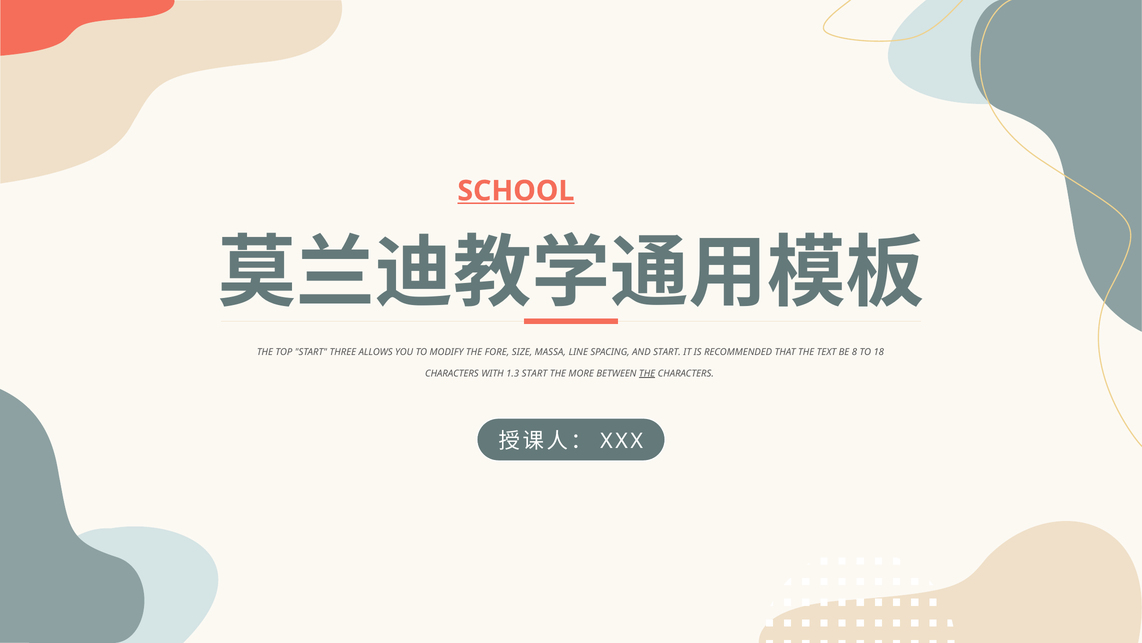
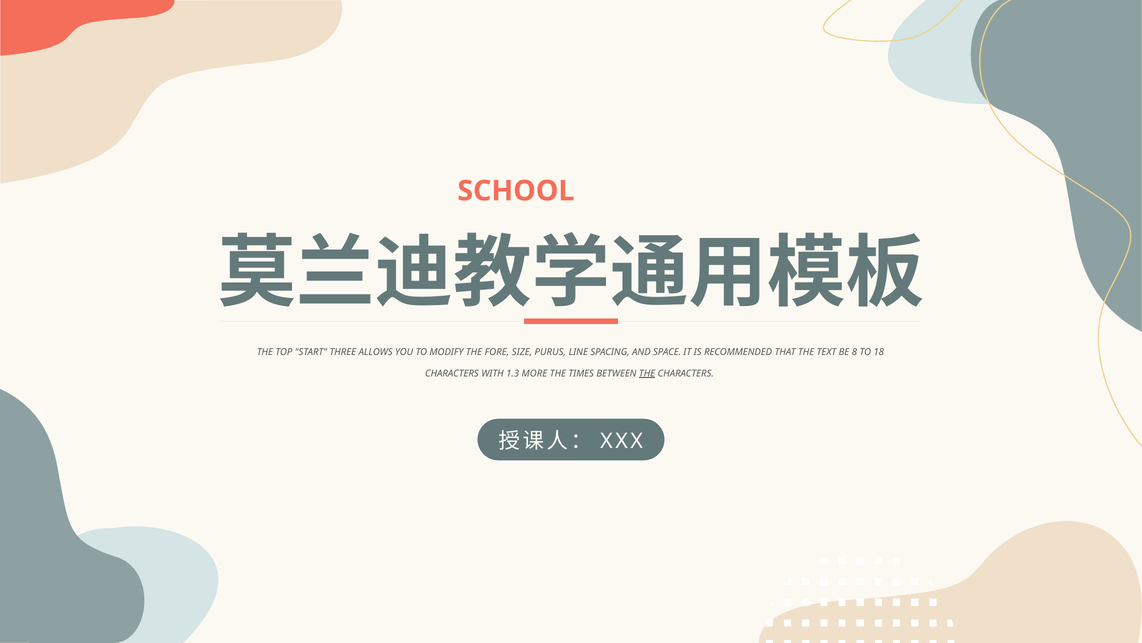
SCHOOL underline: present -> none (516, 191)
MASSA: MASSA -> PURUS (550, 352)
AND START: START -> SPACE (667, 352)
1.3 START: START -> MORE (534, 373)
MORE: MORE -> TIMES (581, 373)
